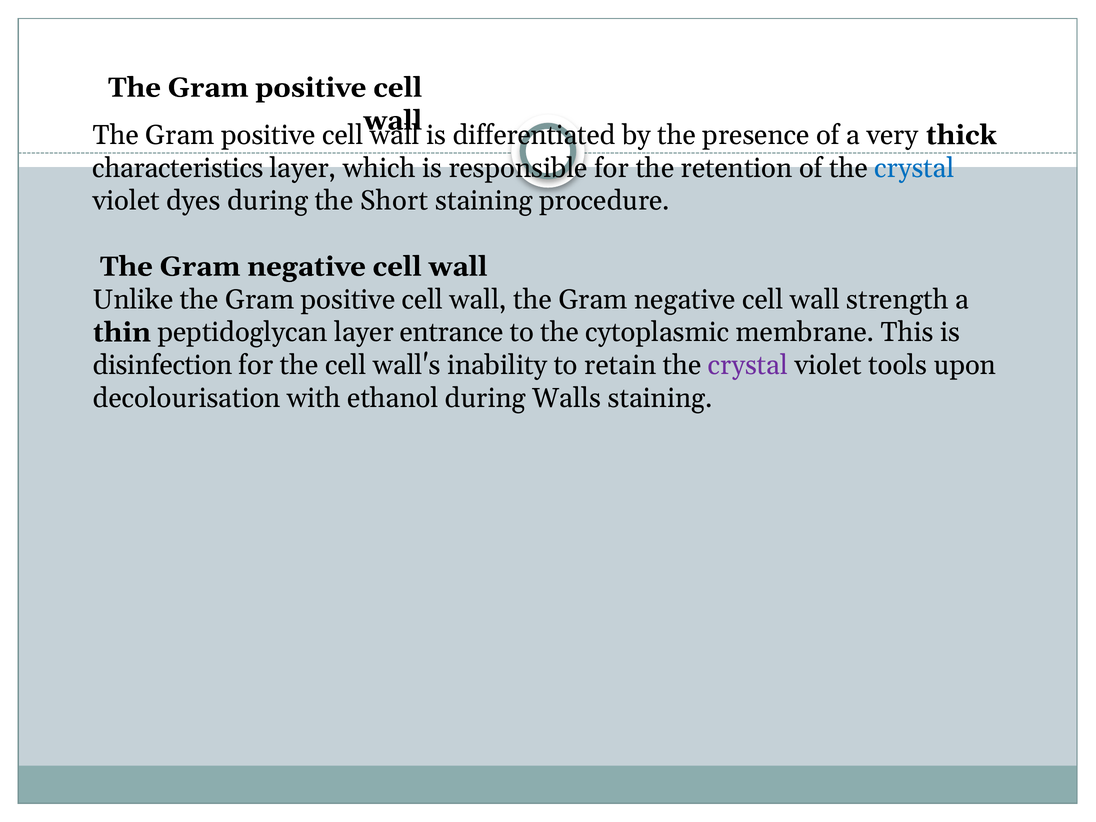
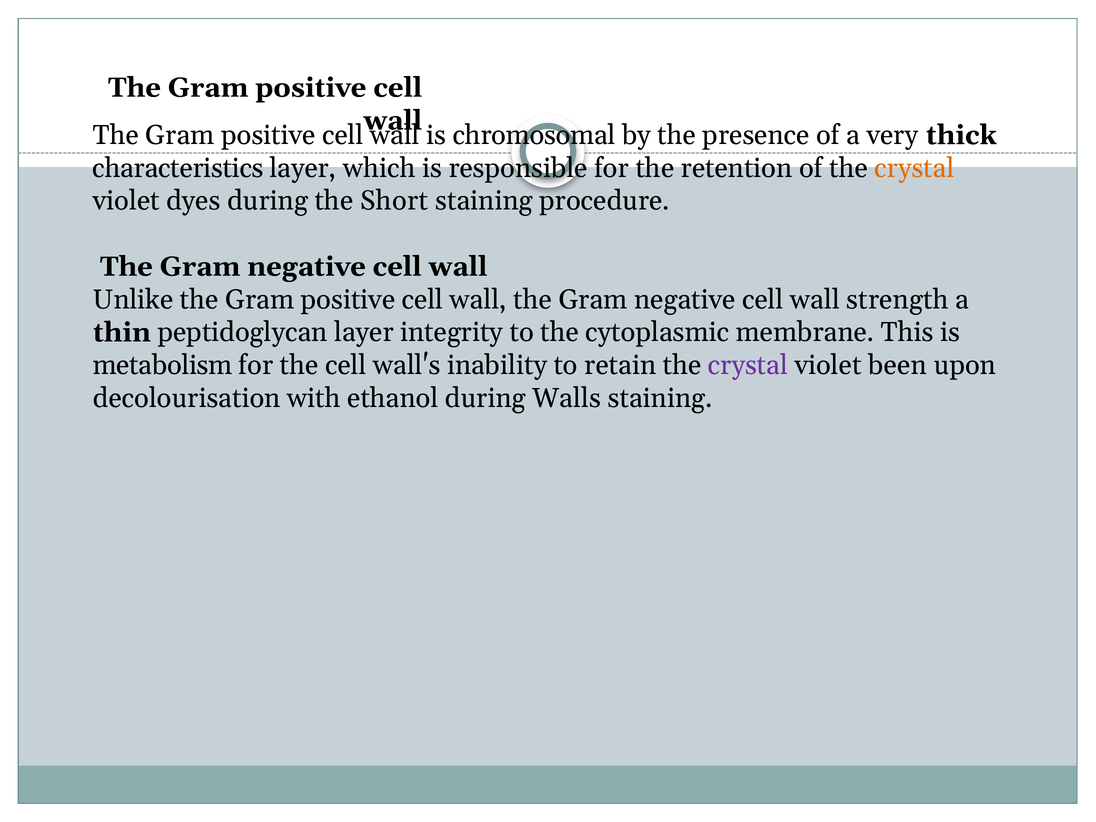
differentiated: differentiated -> chromosomal (534, 135)
crystal colour: blue -> orange (914, 168)
entrance: entrance -> integrity (452, 332)
disinfection: disinfection -> metabolism (163, 365)
tools: tools -> been (898, 365)
